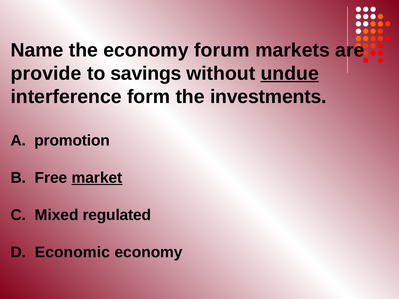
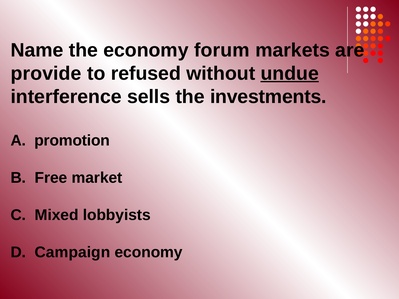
savings: savings -> refused (146, 73)
form: form -> sells (149, 97)
market underline: present -> none (97, 178)
regulated: regulated -> lobbyists (117, 215)
Economic: Economic -> Campaign (72, 252)
